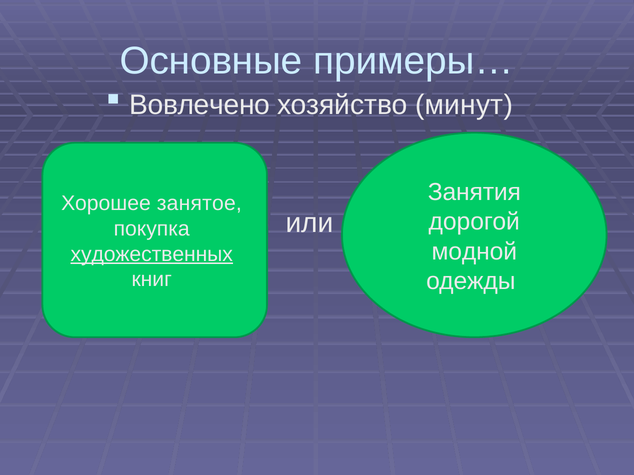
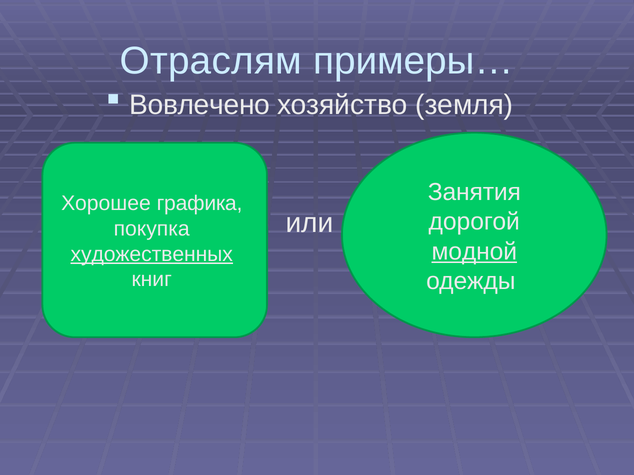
Основные: Основные -> Отраслям (211, 61)
минут: минут -> земля (464, 105)
занятое: занятое -> графика (200, 204)
модной underline: none -> present (474, 252)
